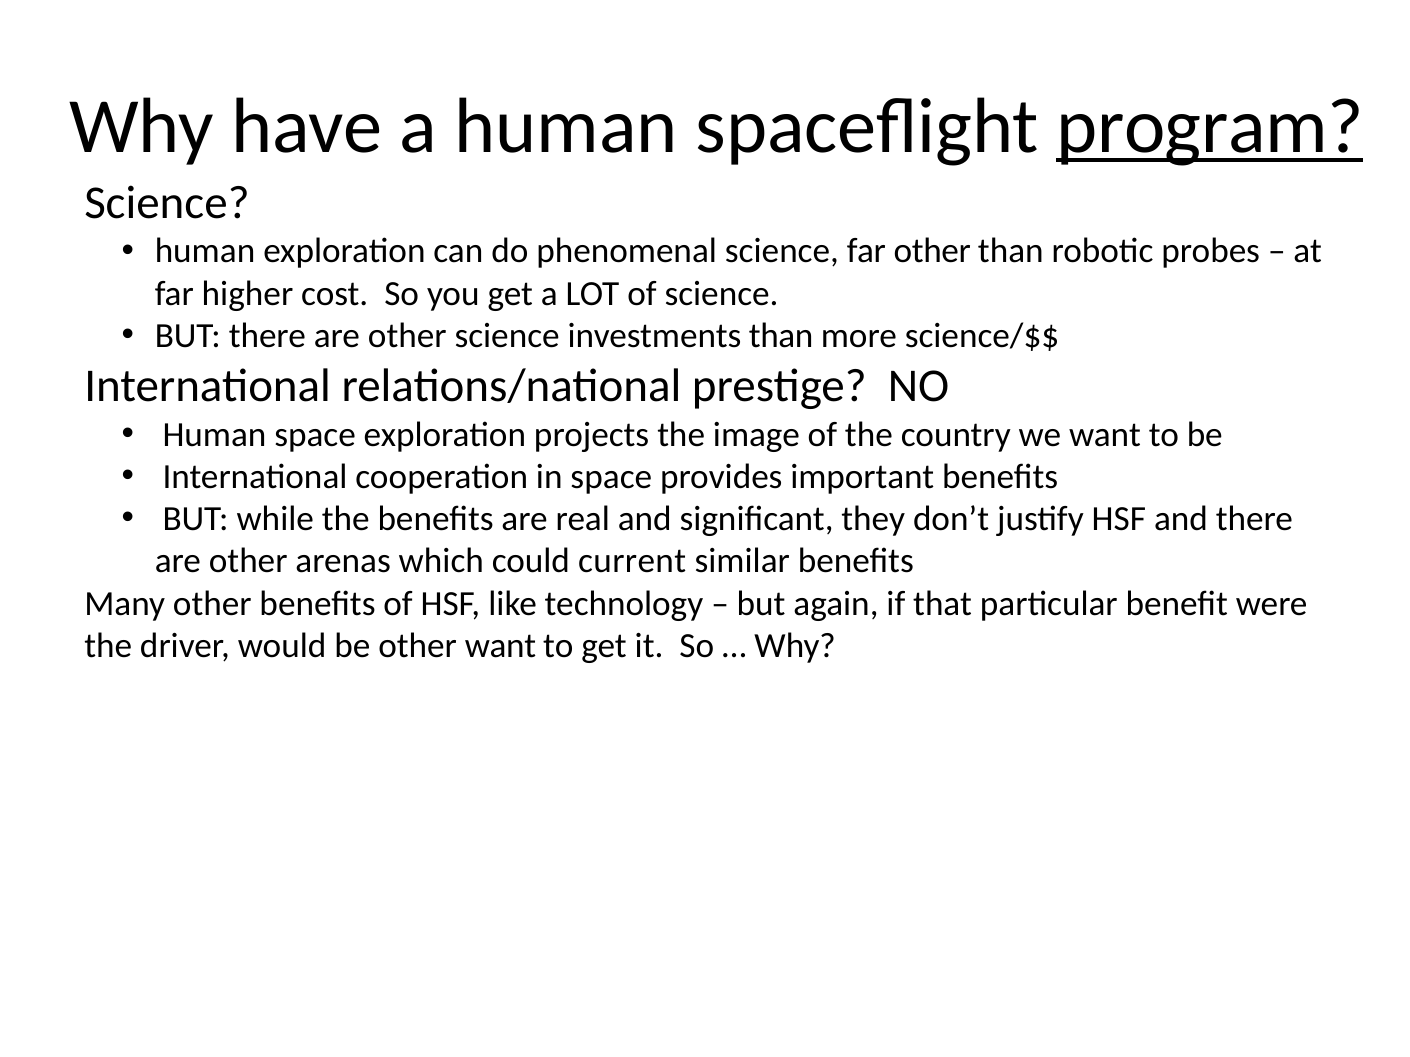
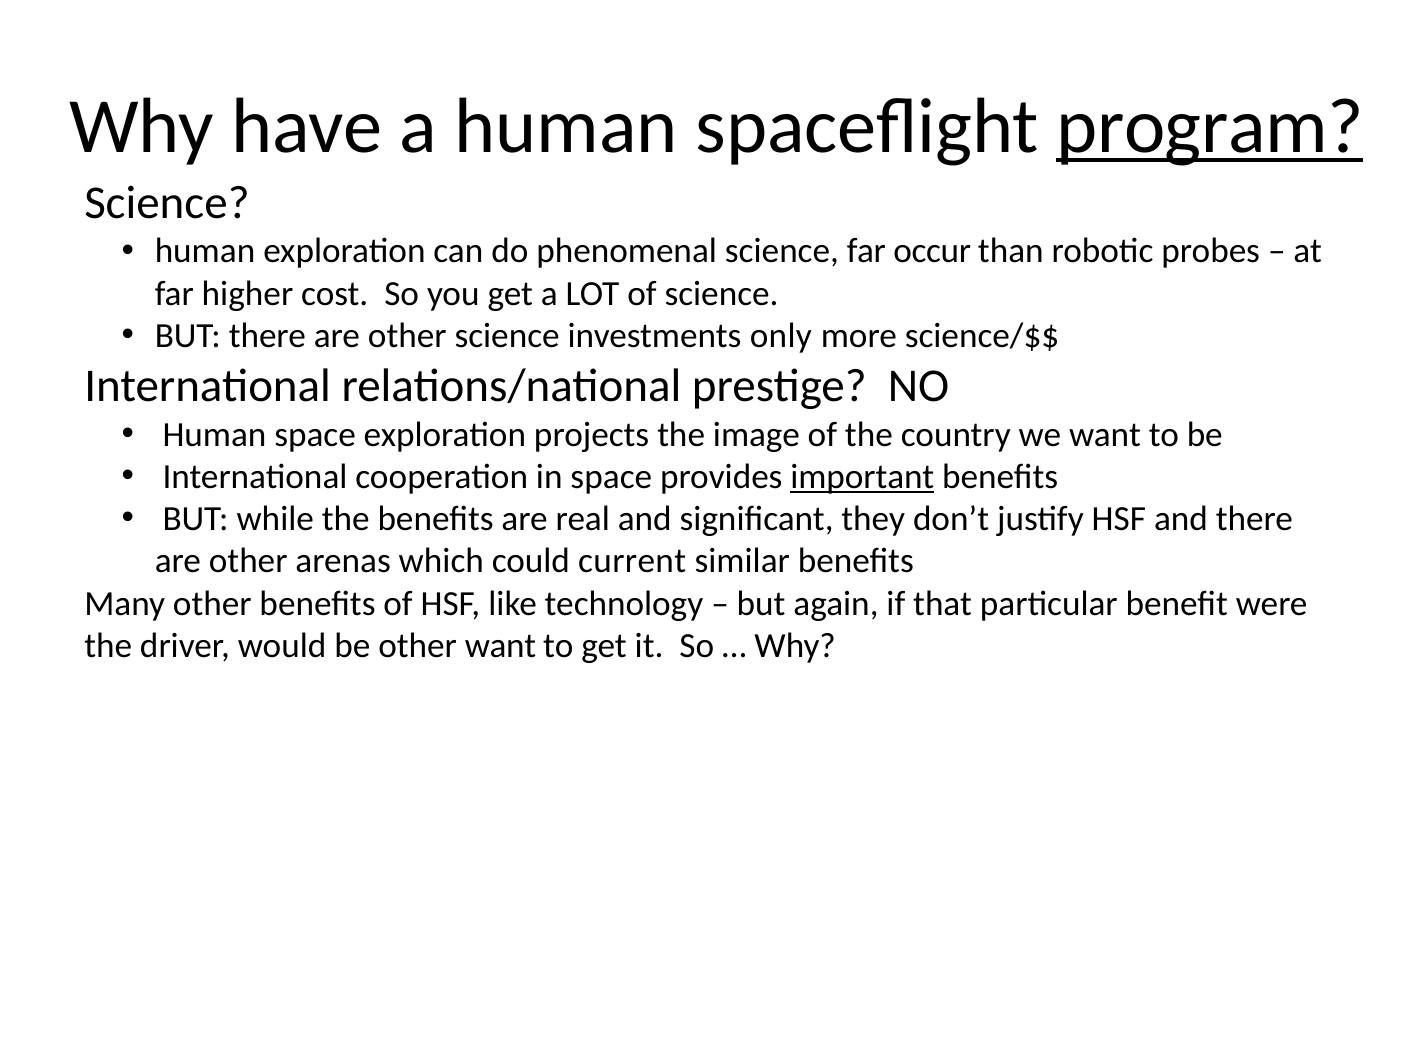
far other: other -> occur (932, 251)
investments than: than -> only (781, 336)
important underline: none -> present (862, 477)
